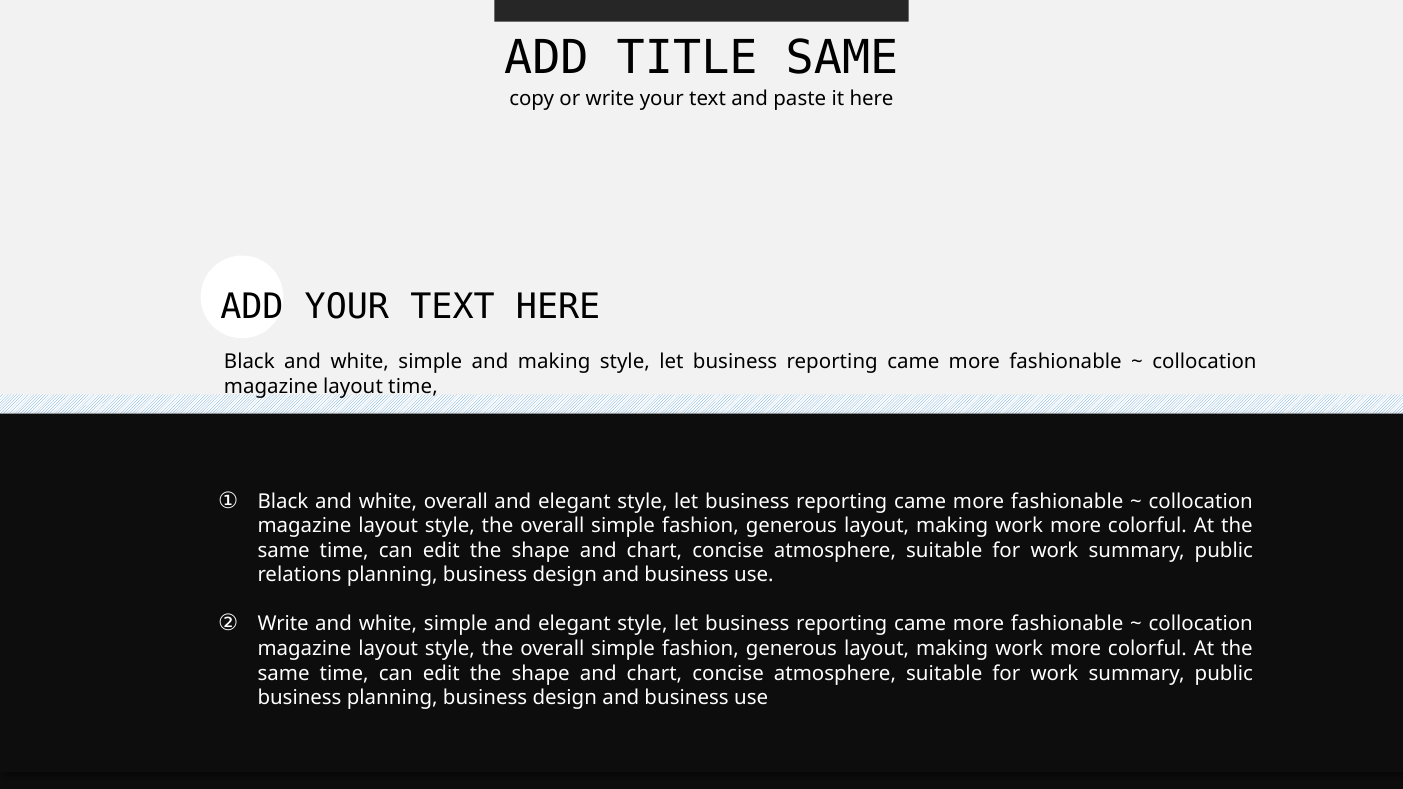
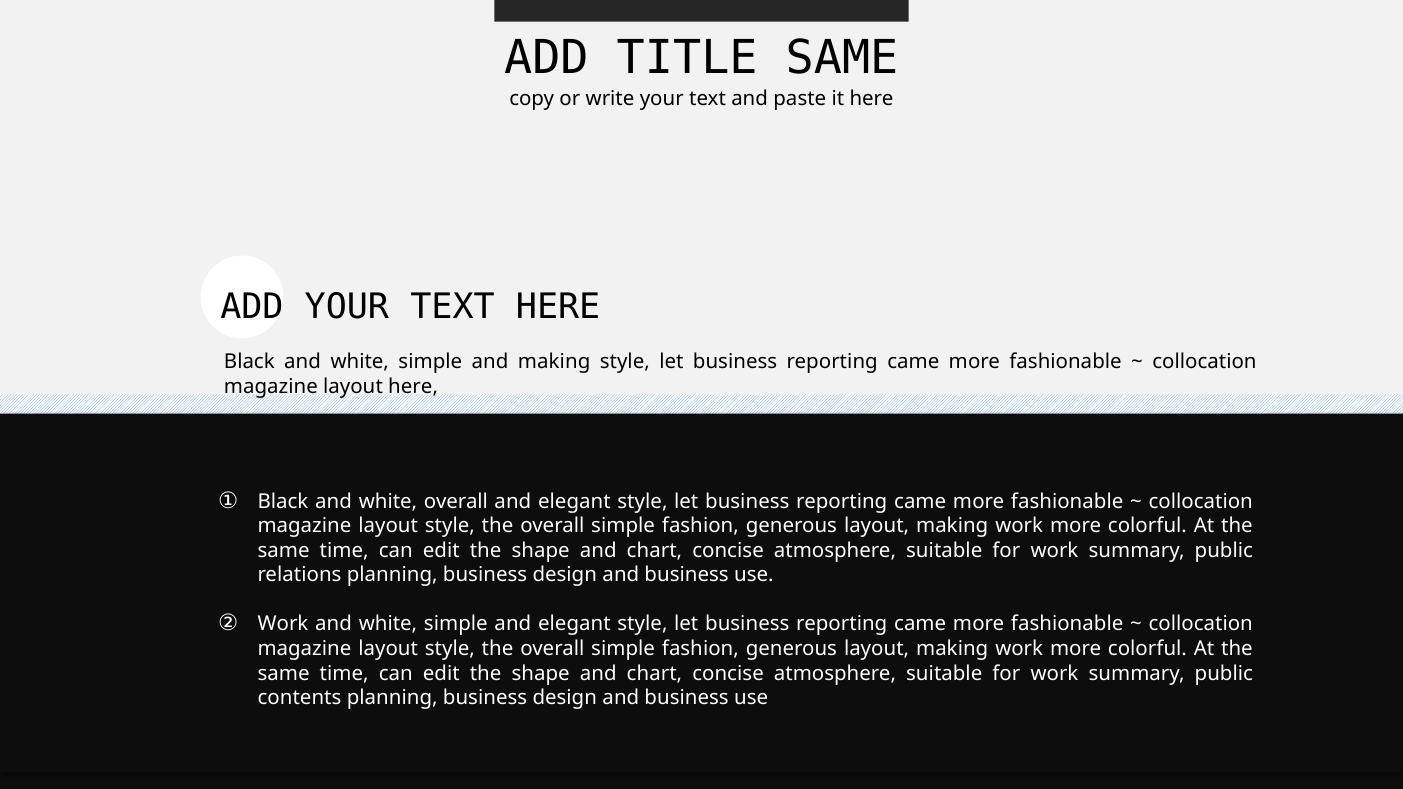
layout time: time -> here (413, 387)
Write: Write -> Work (283, 624)
business: business -> contents (300, 698)
